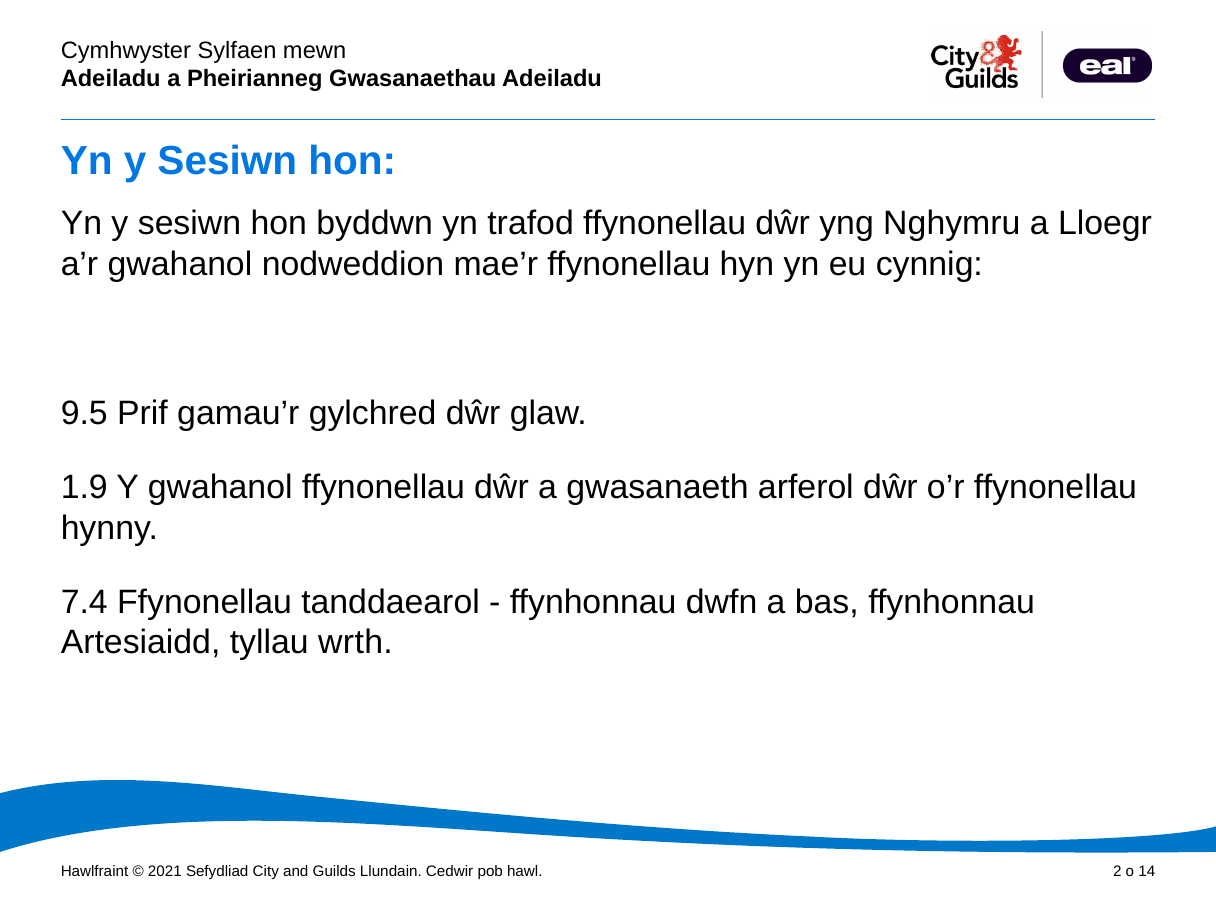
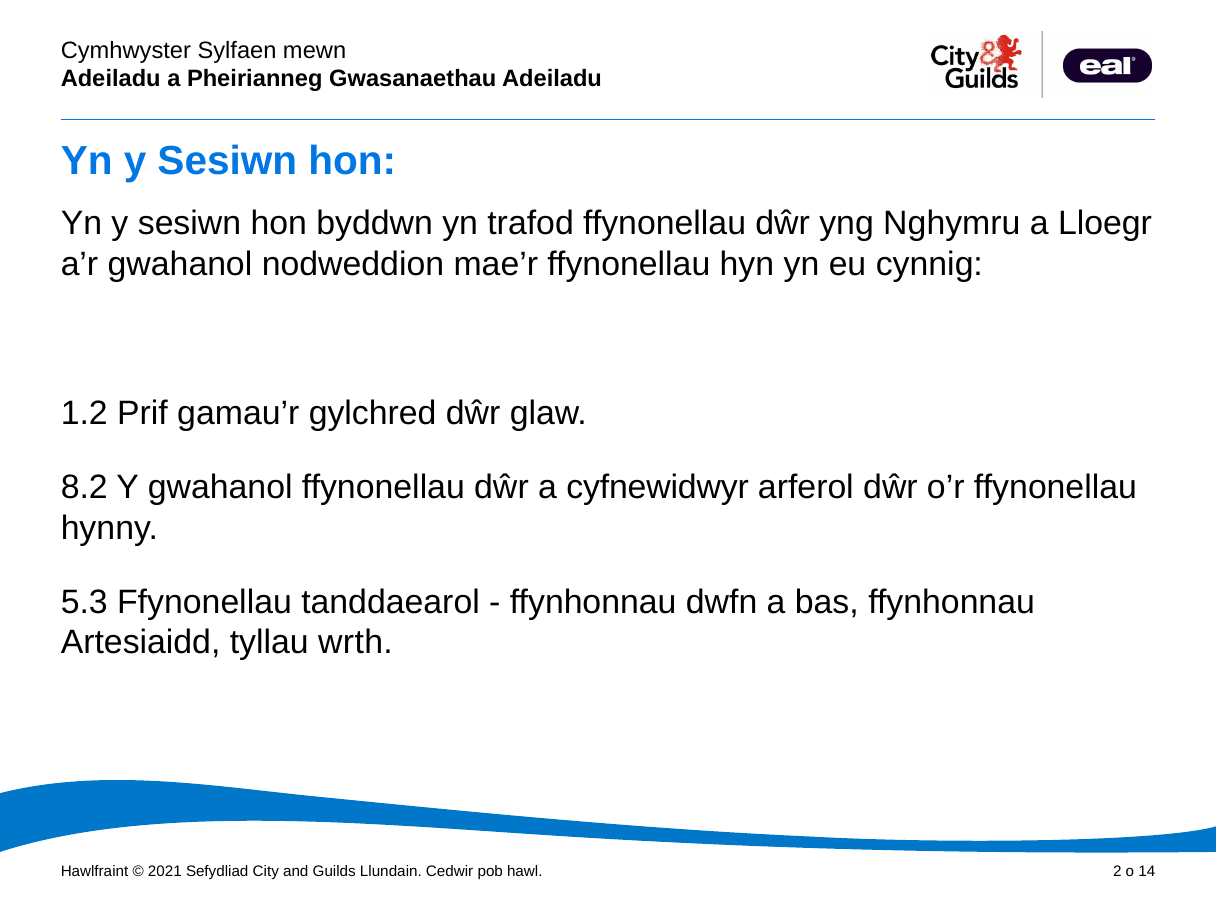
9.5: 9.5 -> 1.2 (84, 413)
1.9: 1.9 -> 8.2 (84, 487)
gwasanaeth: gwasanaeth -> cyfnewidwyr (658, 487)
7.4: 7.4 -> 5.3 (84, 602)
